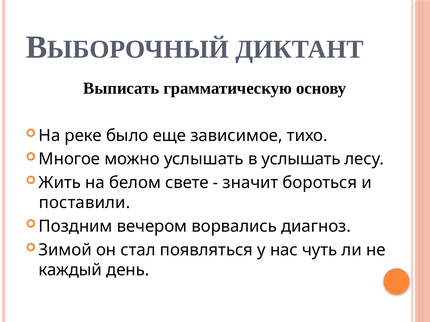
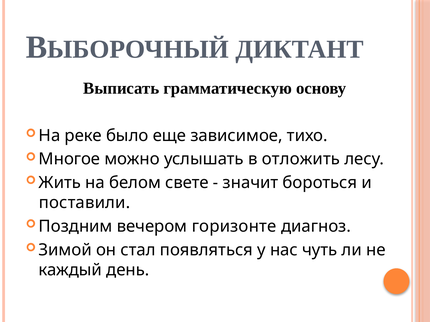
в услышать: услышать -> отложить (301, 159)
ворвались: ворвались -> горизонте (234, 227)
